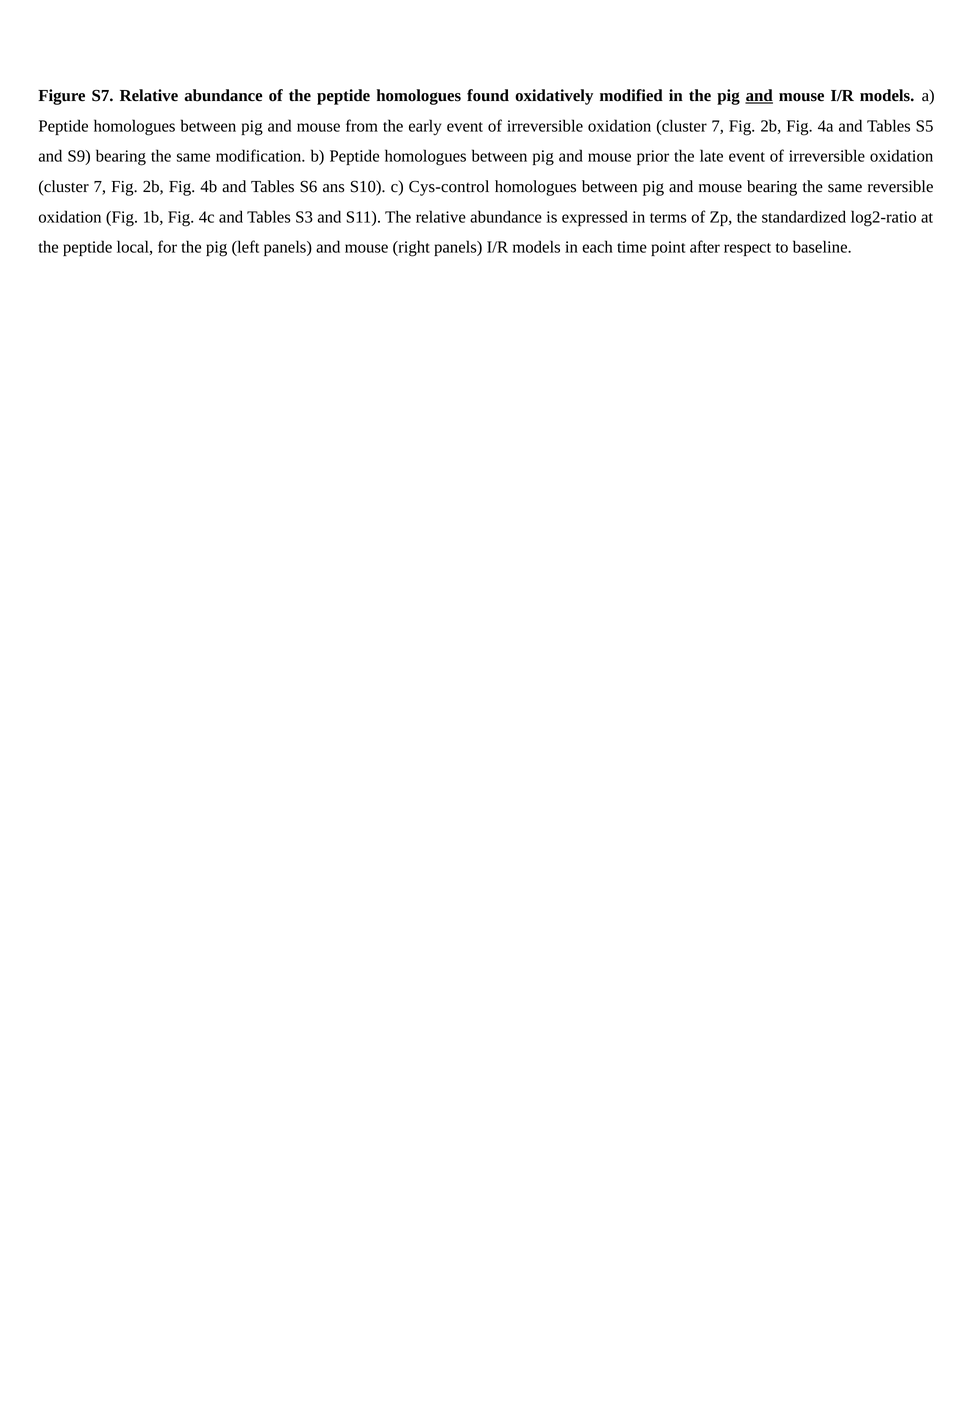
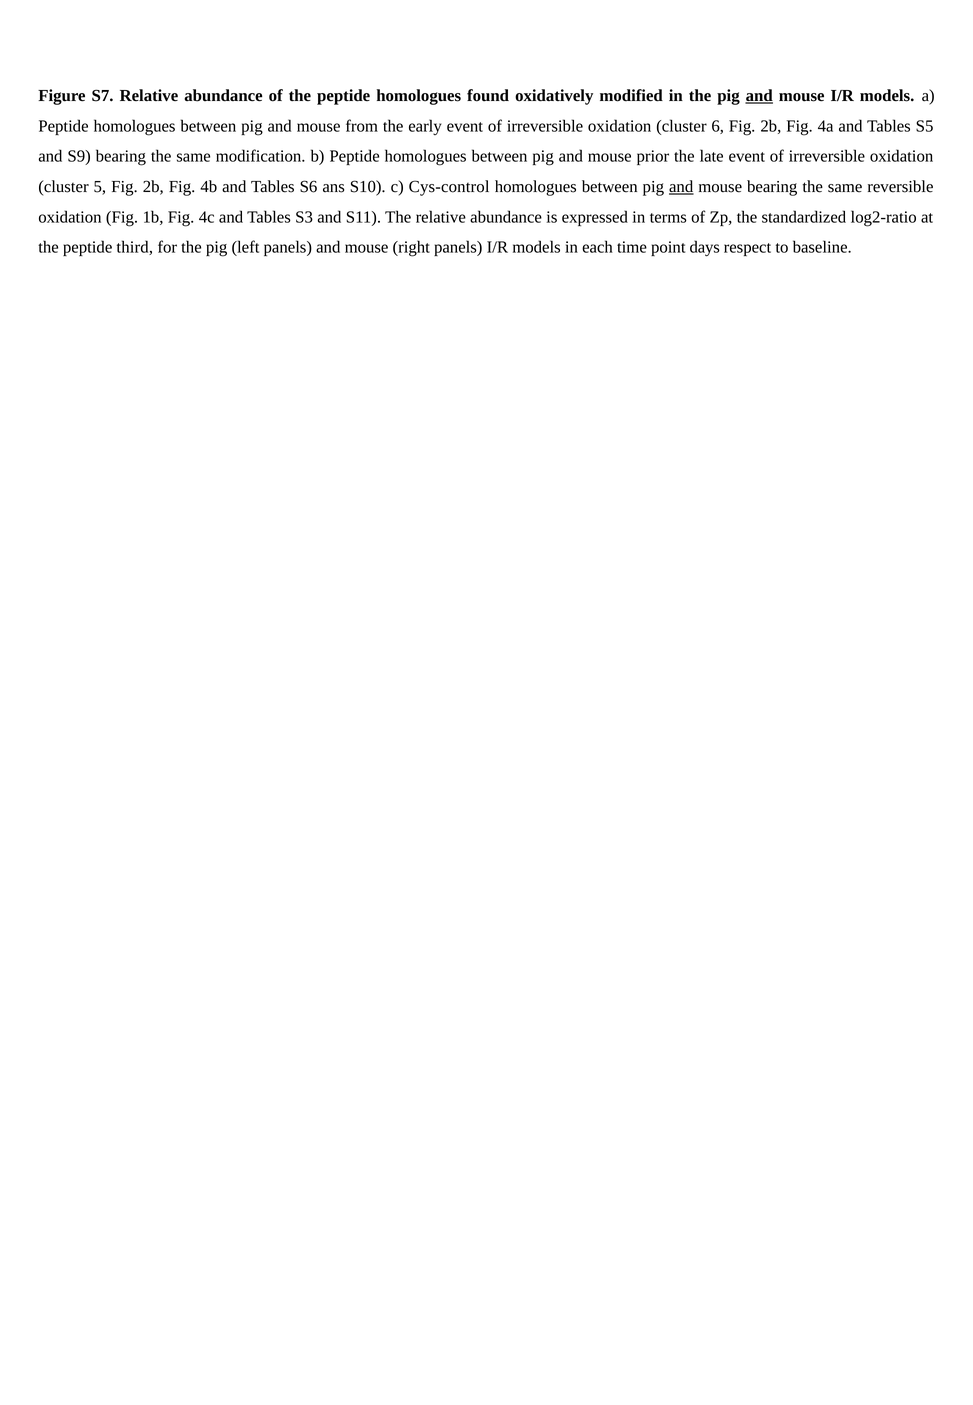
7: 7 -> 6 (718, 126)
7: 7 -> 5 (100, 187)
and underline: none -> present (681, 187)
local: local -> third (135, 247)
after: after -> days (705, 247)
